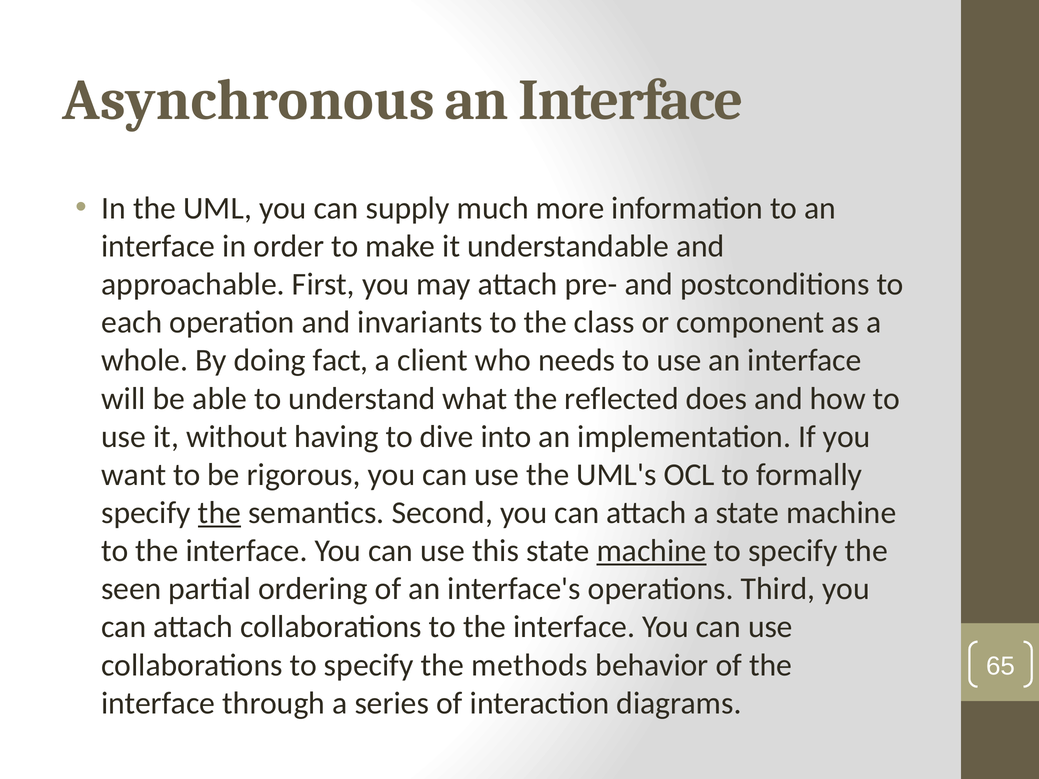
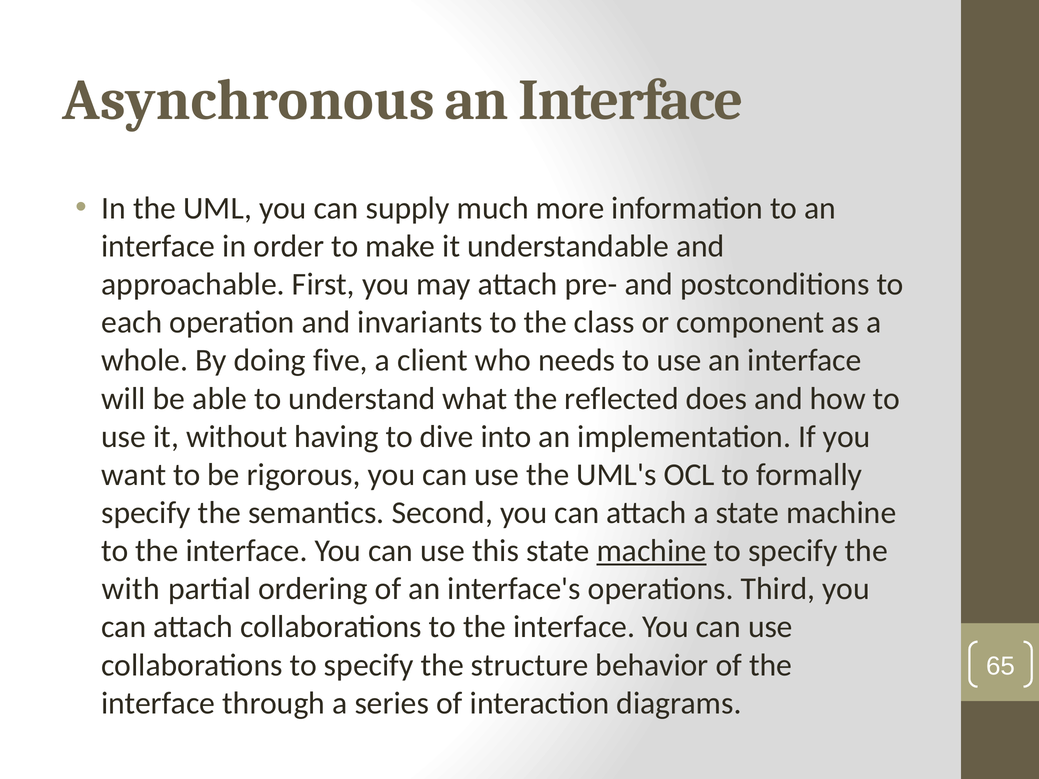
fact: fact -> five (340, 361)
the underline: present -> none (219, 513)
seen: seen -> with (131, 589)
methods: methods -> structure (530, 665)
